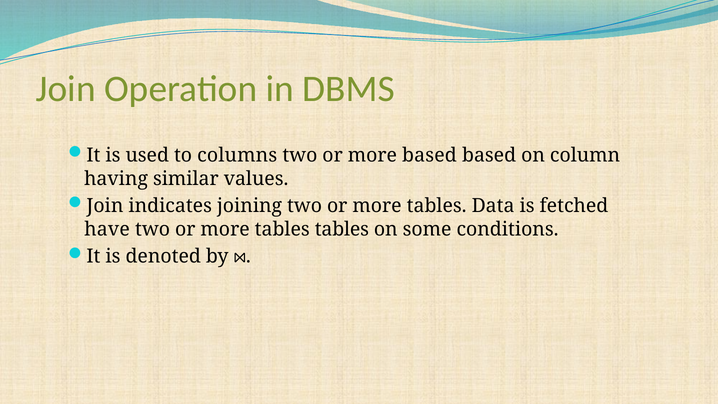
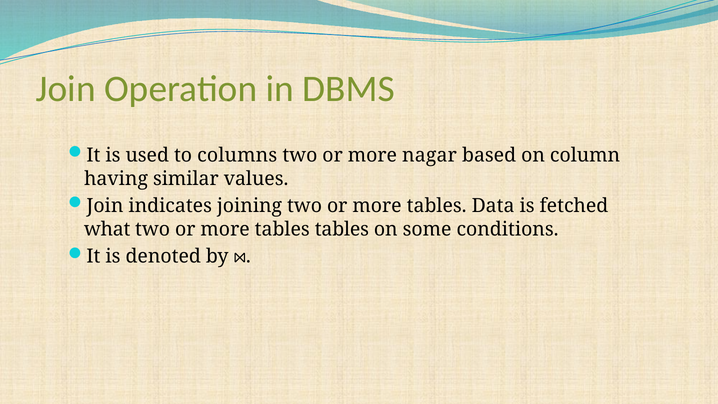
more based: based -> nagar (429, 155)
have: have -> what (107, 229)
